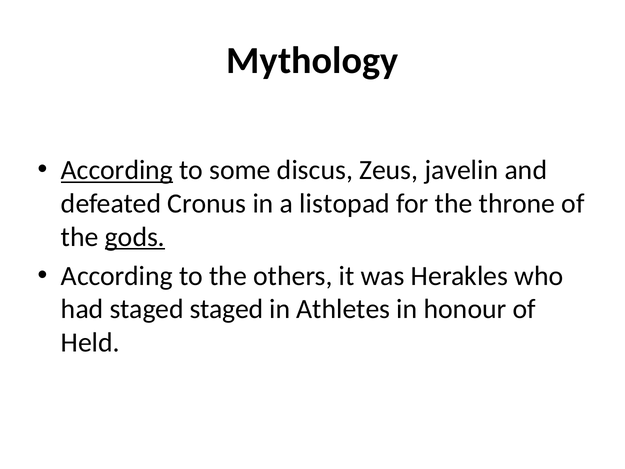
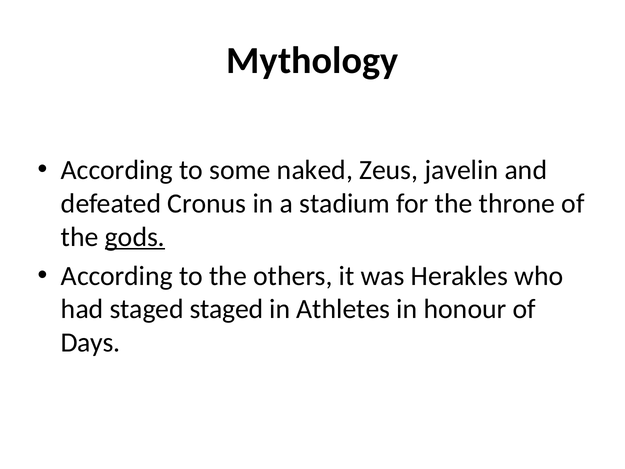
According underline: present -> none (117, 170)
discus: discus -> naked (315, 170)
listopad: listopad -> stadium (345, 203)
Held: Held -> Days (91, 342)
